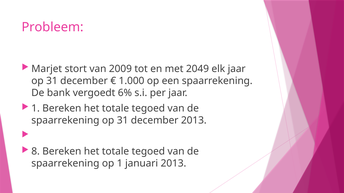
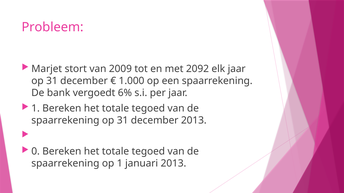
2049: 2049 -> 2092 (197, 69)
8: 8 -> 0 (36, 152)
